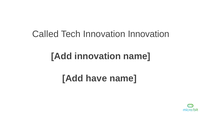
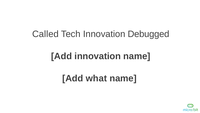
Innovation Innovation: Innovation -> Debugged (149, 34)
have: have -> what (96, 78)
